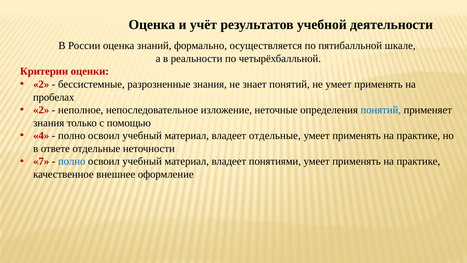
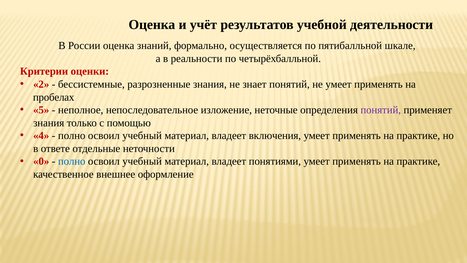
2: 2 -> 5 (41, 110)
понятий colour: blue -> purple (381, 110)
владеет отдельные: отдельные -> включения (275, 136)
7: 7 -> 0 (41, 161)
